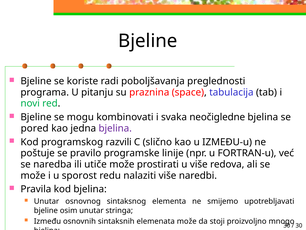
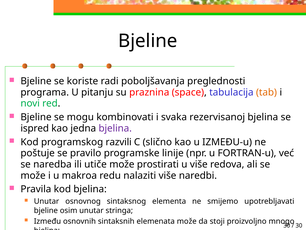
tab colour: black -> orange (266, 92)
neočigledne: neočigledne -> rezervisanoj (217, 117)
pored: pored -> ispred (35, 128)
sporost: sporost -> makroa (79, 175)
